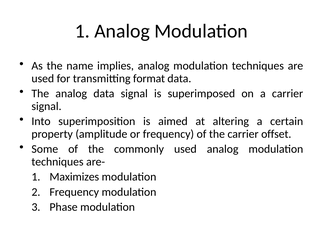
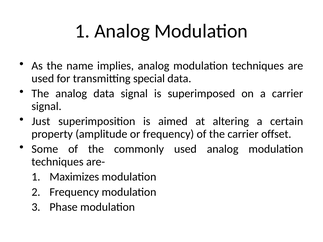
format: format -> special (149, 79)
Into: Into -> Just (41, 121)
